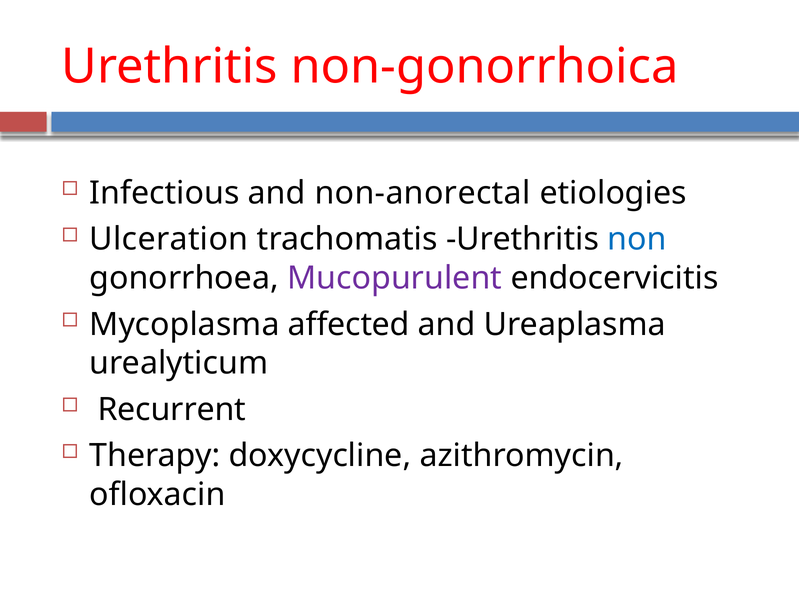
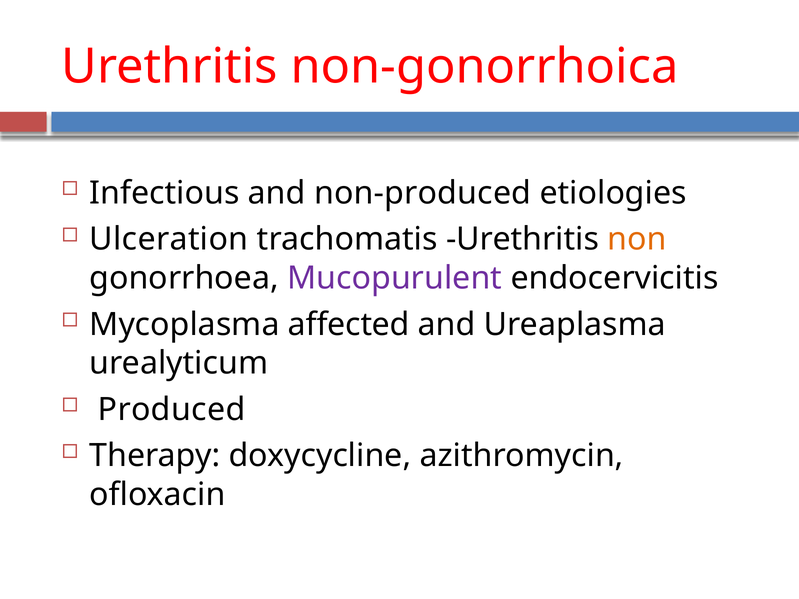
non-anorectal: non-anorectal -> non-produced (423, 193)
non colour: blue -> orange (637, 239)
Recurrent: Recurrent -> Produced (172, 410)
